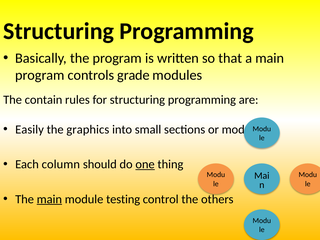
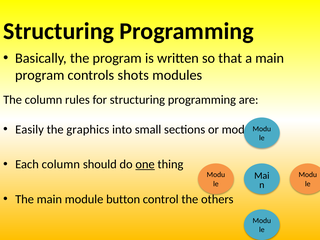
grade: grade -> shots (133, 75)
The contain: contain -> column (44, 100)
main underline: present -> none (49, 199)
testing: testing -> button (123, 199)
